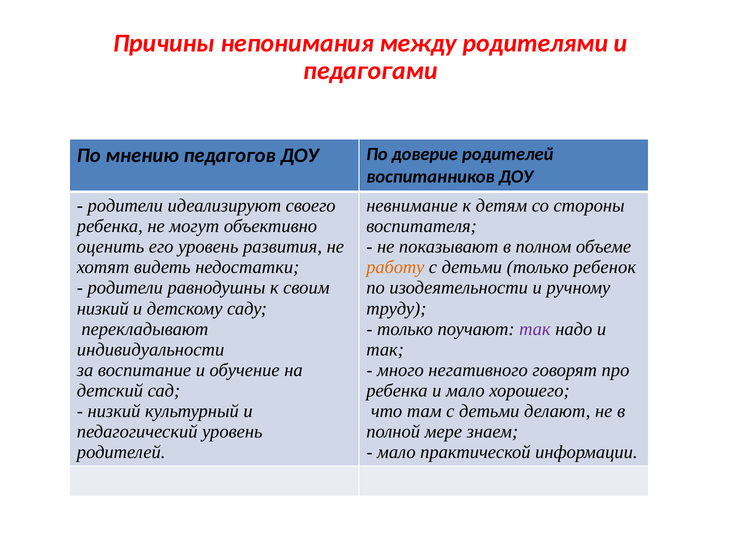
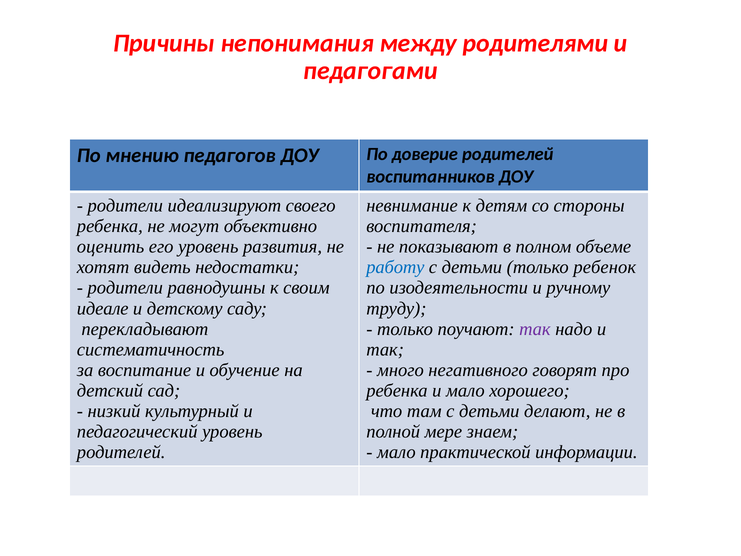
работу colour: orange -> blue (395, 267)
низкий: низкий -> идеале (103, 308)
индивидуальности: индивидуальности -> систематичность (151, 349)
